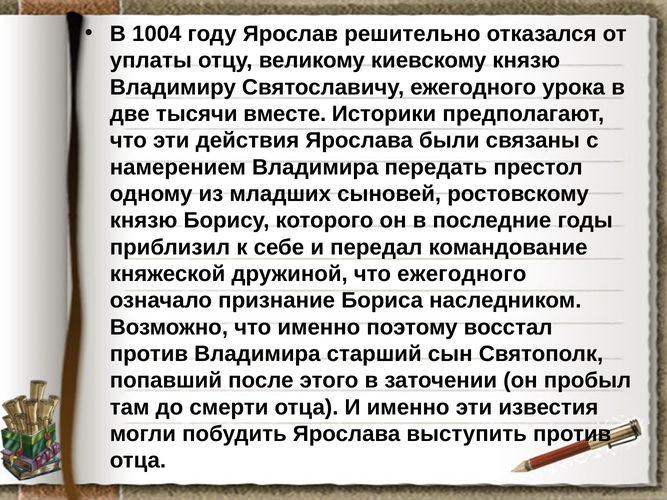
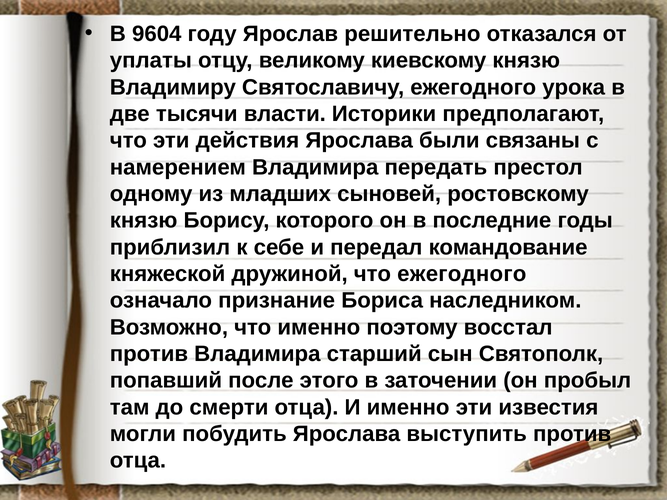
1004: 1004 -> 9604 (157, 34)
вместе: вместе -> власти (285, 114)
